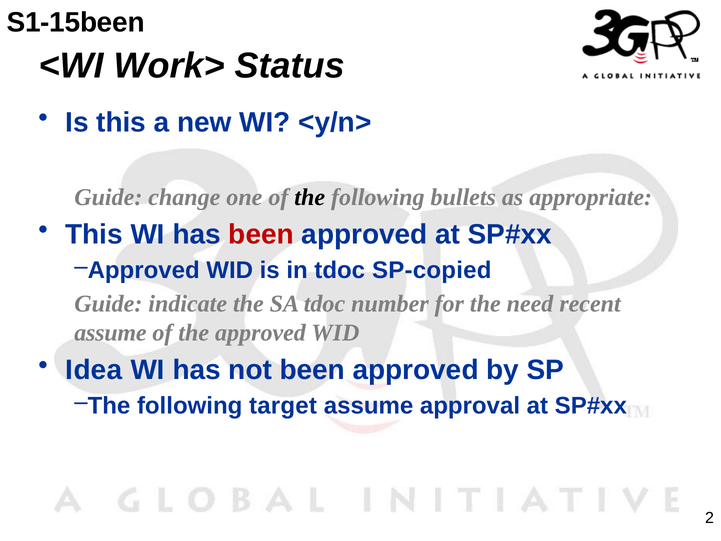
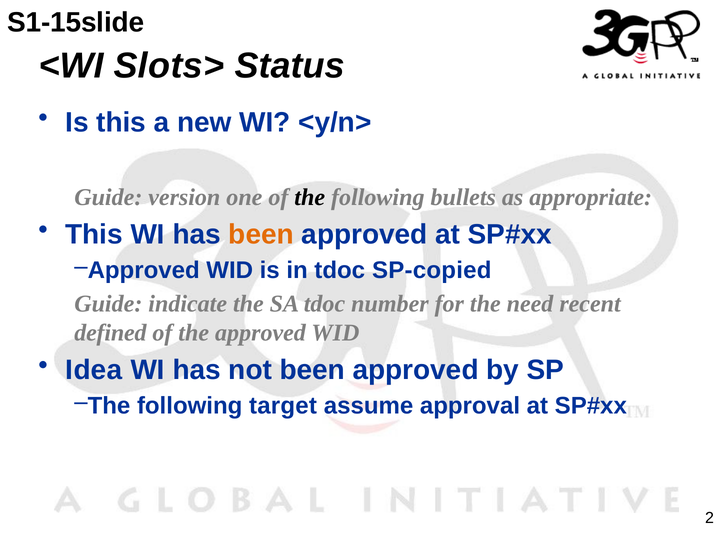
S1-15been: S1-15been -> S1-15slide (76, 22)
Work>: Work> -> Slots> (169, 66)
change: change -> version (184, 197)
been colour: red -> orange (261, 234)
assume: assume -> defined (110, 333)
